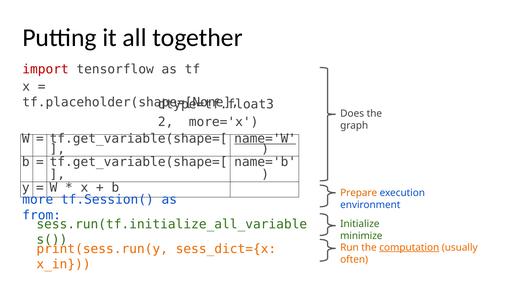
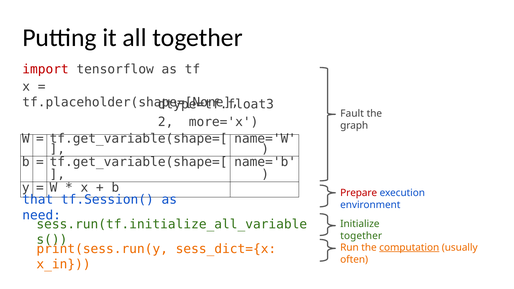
Does: Does -> Fault (352, 114)
name='W underline: present -> none (265, 139)
Prepare colour: orange -> red (359, 193)
more: more -> that (38, 200)
from: from -> need (42, 215)
minimize: minimize -> together (361, 236)
